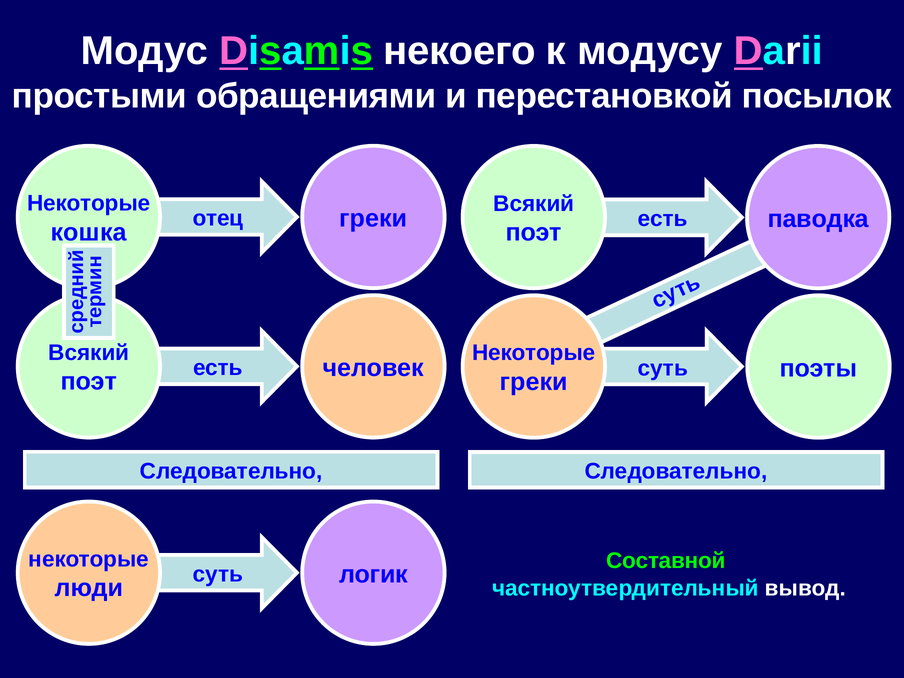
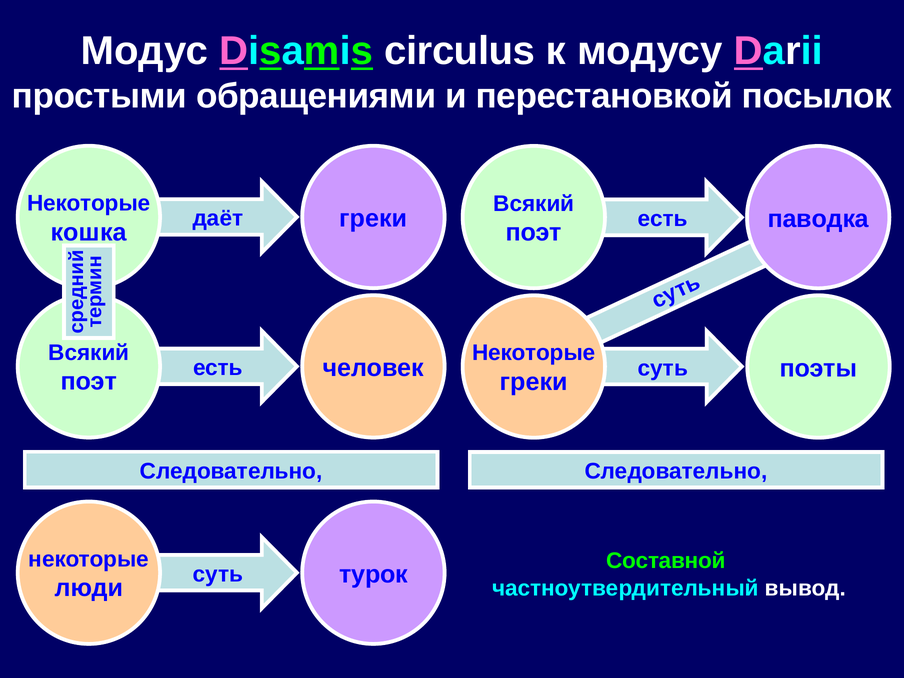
некоего: некоего -> circulus (460, 51)
отец: отец -> даёт (218, 219)
логик: логик -> турок (373, 574)
